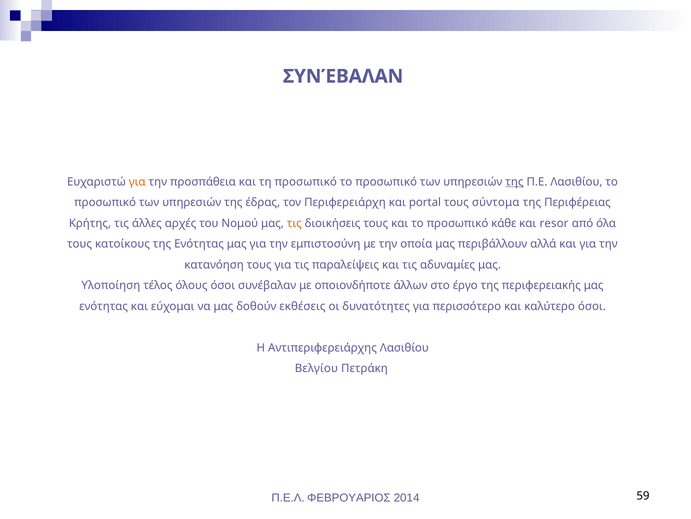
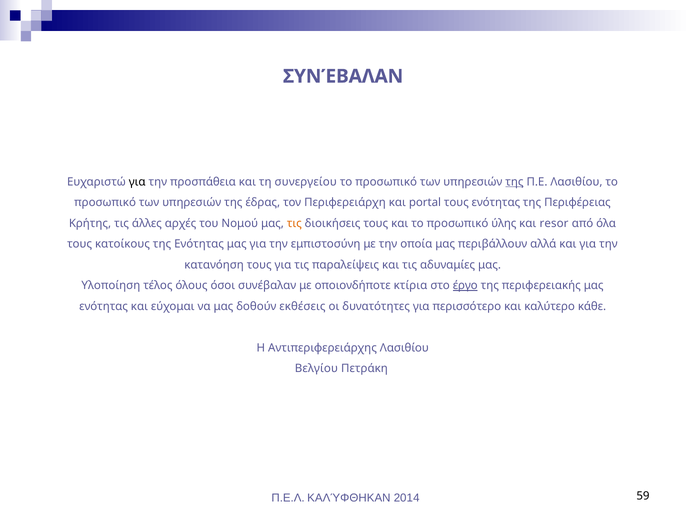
για colour: orange -> black (137, 182)
τη προσωπικό: προσωπικό -> συνεργείου (306, 182)
τους σύντομα: σύντομα -> ενότητας (496, 202)
κάθε: κάθε -> ύλης (504, 223)
άλλων: άλλων -> κτίρια (410, 285)
έργο underline: none -> present (465, 285)
καλύτερο όσοι: όσοι -> κάθε (592, 306)
ΦΕΒΡΟΥΑΡΙΟΣ: ΦΕΒΡΟΥΑΡΙΟΣ -> ΚΑΛΎΦΘΗΚΑΝ (349, 497)
